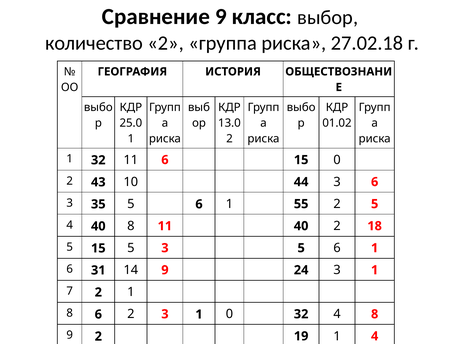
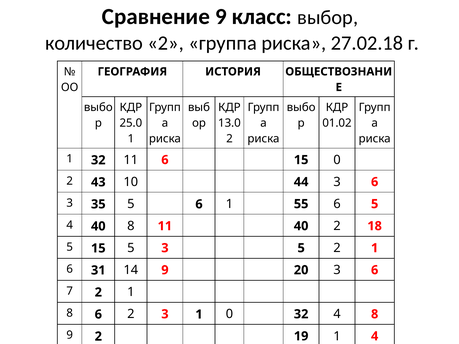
55 2: 2 -> 6 (337, 204)
3 5 6: 6 -> 2 (337, 248)
24: 24 -> 20 (301, 270)
1: 1 -> 6 (375, 270)
